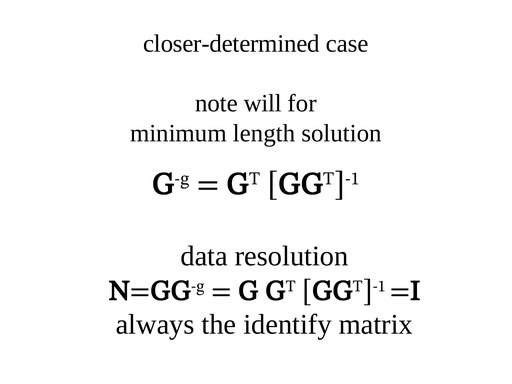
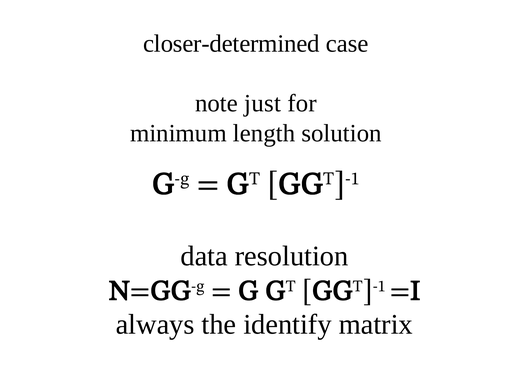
will: will -> just (263, 103)
